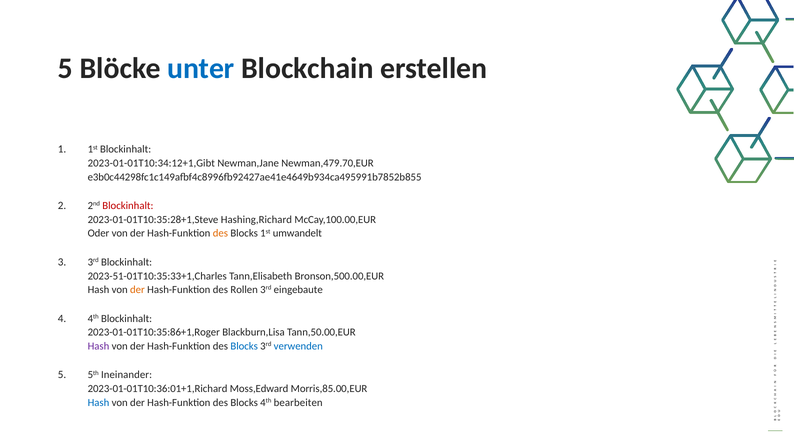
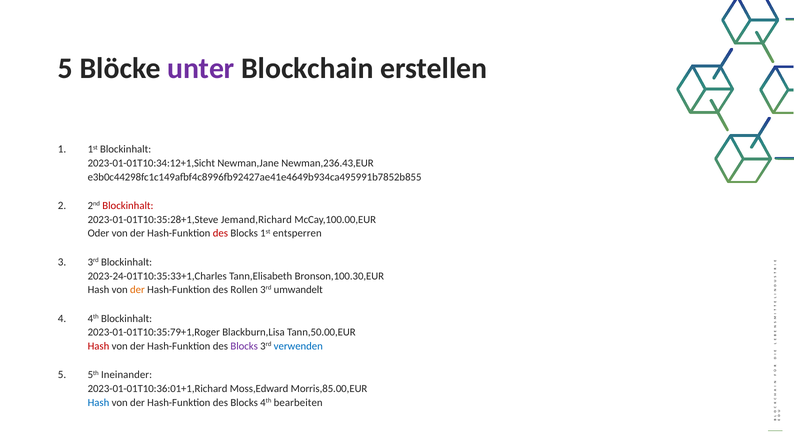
unter colour: blue -> purple (201, 68)
2023-01-01T10:34:12+1,Gibt: 2023-01-01T10:34:12+1,Gibt -> 2023-01-01T10:34:12+1,Sicht (151, 163)
Newman,479.70,EUR: Newman,479.70,EUR -> Newman,236.43,EUR (327, 163)
Hashing,Richard: Hashing,Richard -> Jemand,Richard (256, 219)
des colour: orange -> red (220, 233)
umwandelt: umwandelt -> entsperren (297, 233)
2023-51-01T10:35:33+1,Charles: 2023-51-01T10:35:33+1,Charles -> 2023-24-01T10:35:33+1,Charles (157, 276)
Bronson,500.00,EUR: Bronson,500.00,EUR -> Bronson,100.30,EUR (339, 276)
eingebaute: eingebaute -> umwandelt (298, 290)
2023-01-01T10:35:86+1,Roger: 2023-01-01T10:35:86+1,Roger -> 2023-01-01T10:35:79+1,Roger (154, 332)
Hash colour: purple -> red (98, 346)
Blocks colour: blue -> purple (244, 346)
